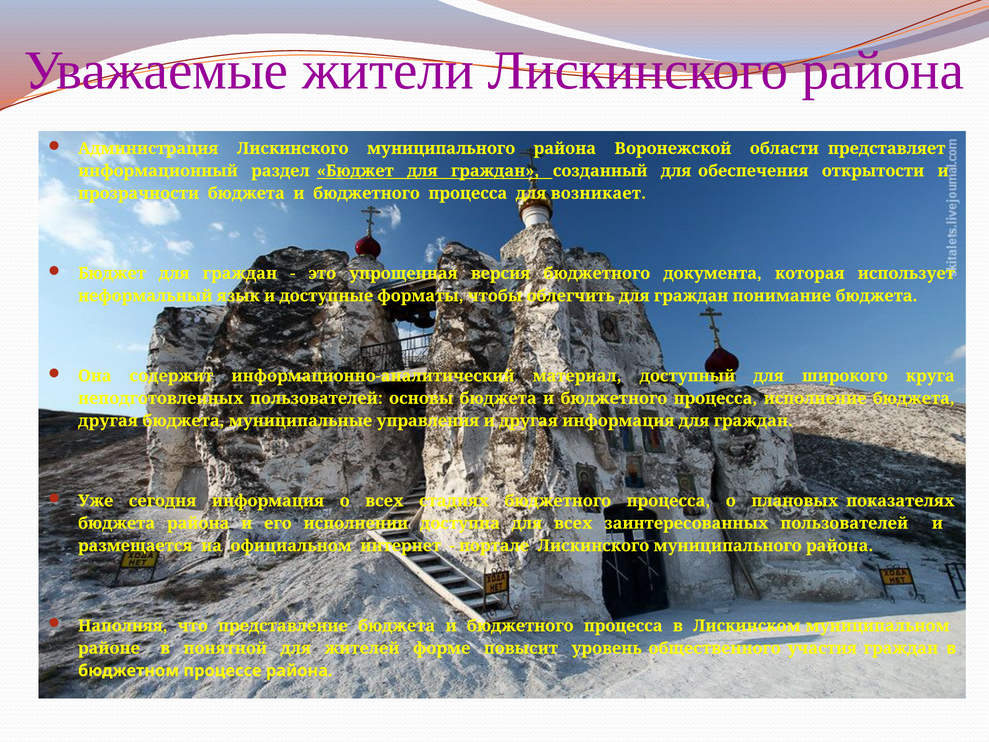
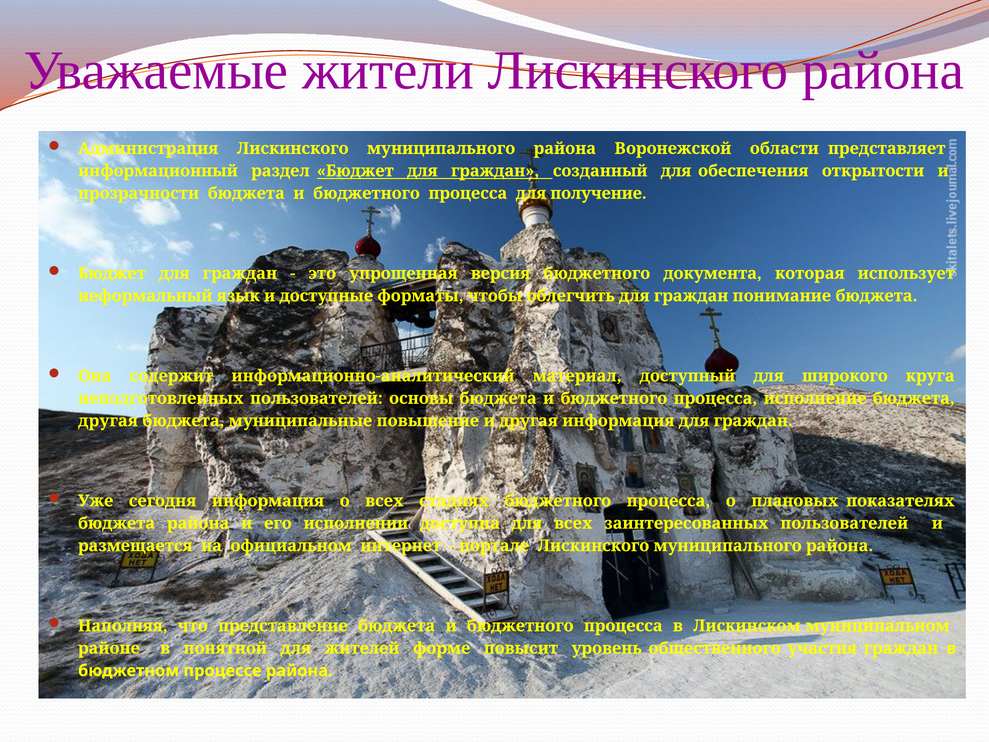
возникает: возникает -> получение (598, 193)
управления: управления -> повышение (428, 421)
